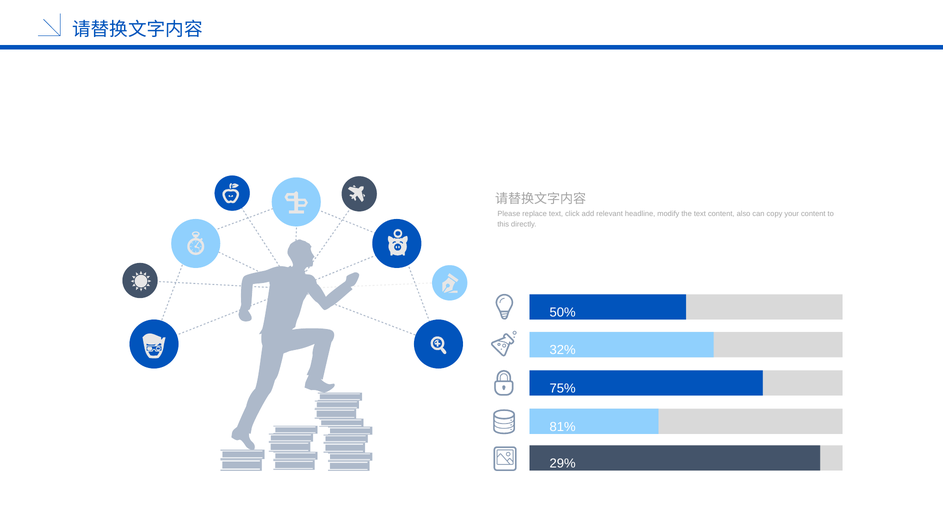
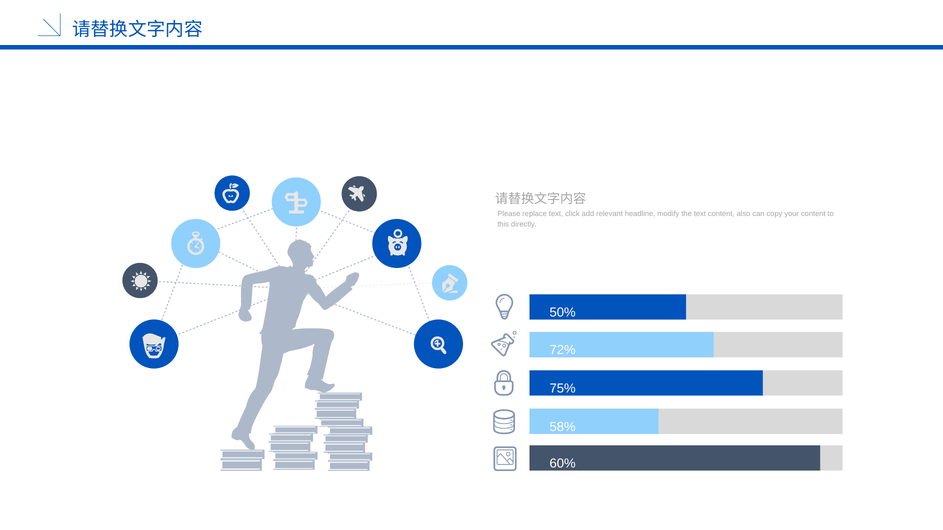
32%: 32% -> 72% (563, 350)
81%: 81% -> 58% (563, 427)
29%: 29% -> 60% (563, 464)
